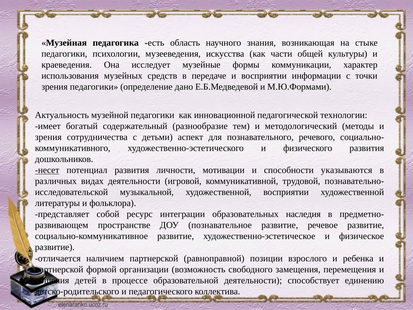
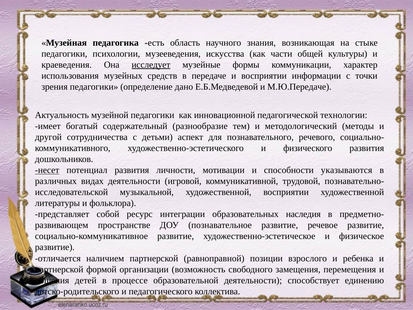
исследует underline: none -> present (151, 65)
М.Ю.Формами: М.Ю.Формами -> М.Ю.Передаче (299, 87)
зрения: зрения -> другой (48, 137)
